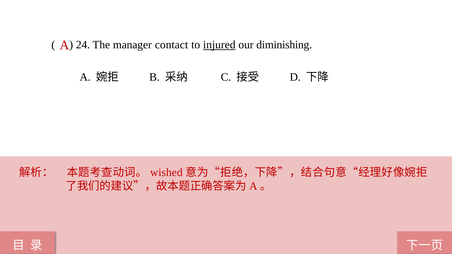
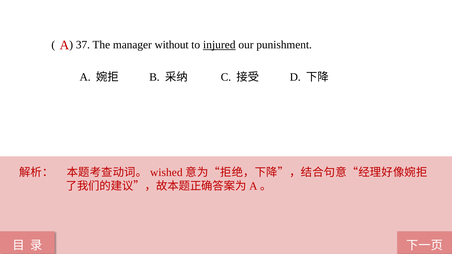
24: 24 -> 37 (83, 45)
contact: contact -> without (172, 45)
diminishing: diminishing -> punishment (284, 45)
